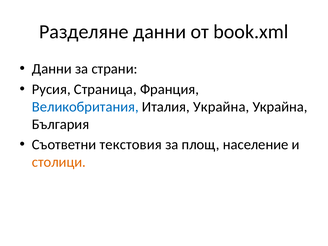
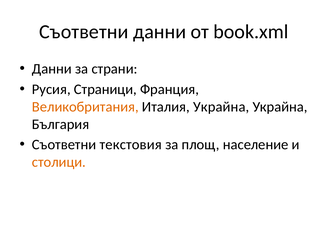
Разделяне: Разделяне -> Съответни (84, 32)
Страница: Страница -> Страници (105, 89)
Великобритания colour: blue -> orange (85, 107)
